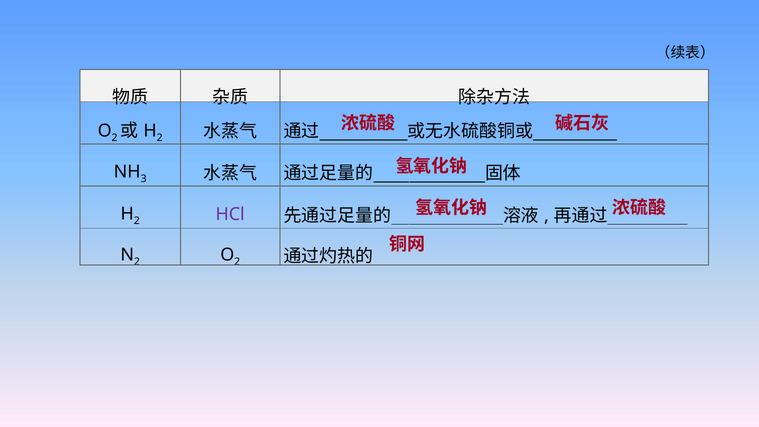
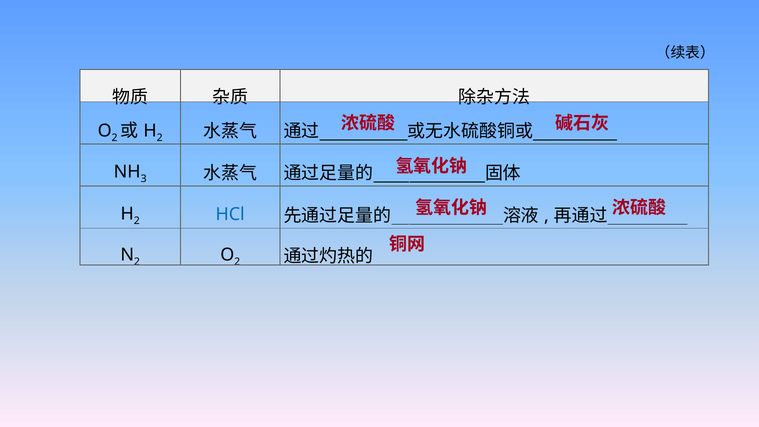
HCl colour: purple -> blue (230, 214)
